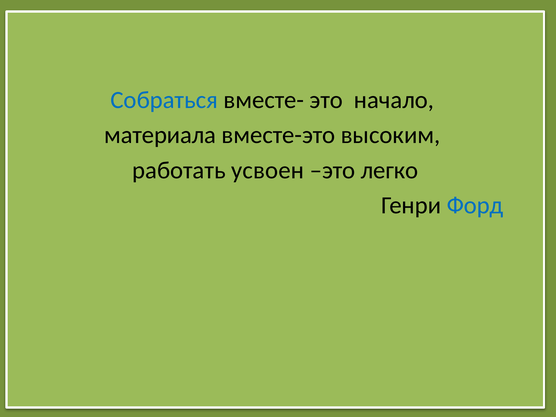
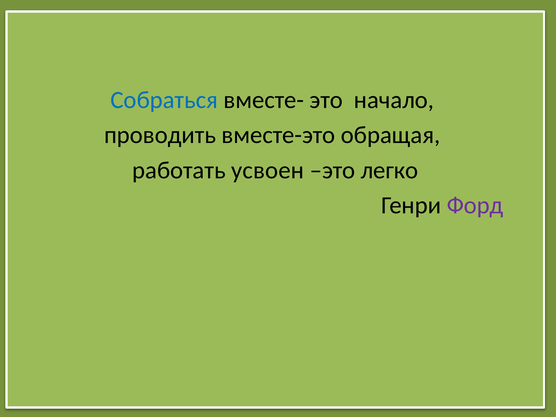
материала: материала -> проводить (160, 135)
высоким: высоким -> обращая (391, 135)
Форд colour: blue -> purple (475, 205)
